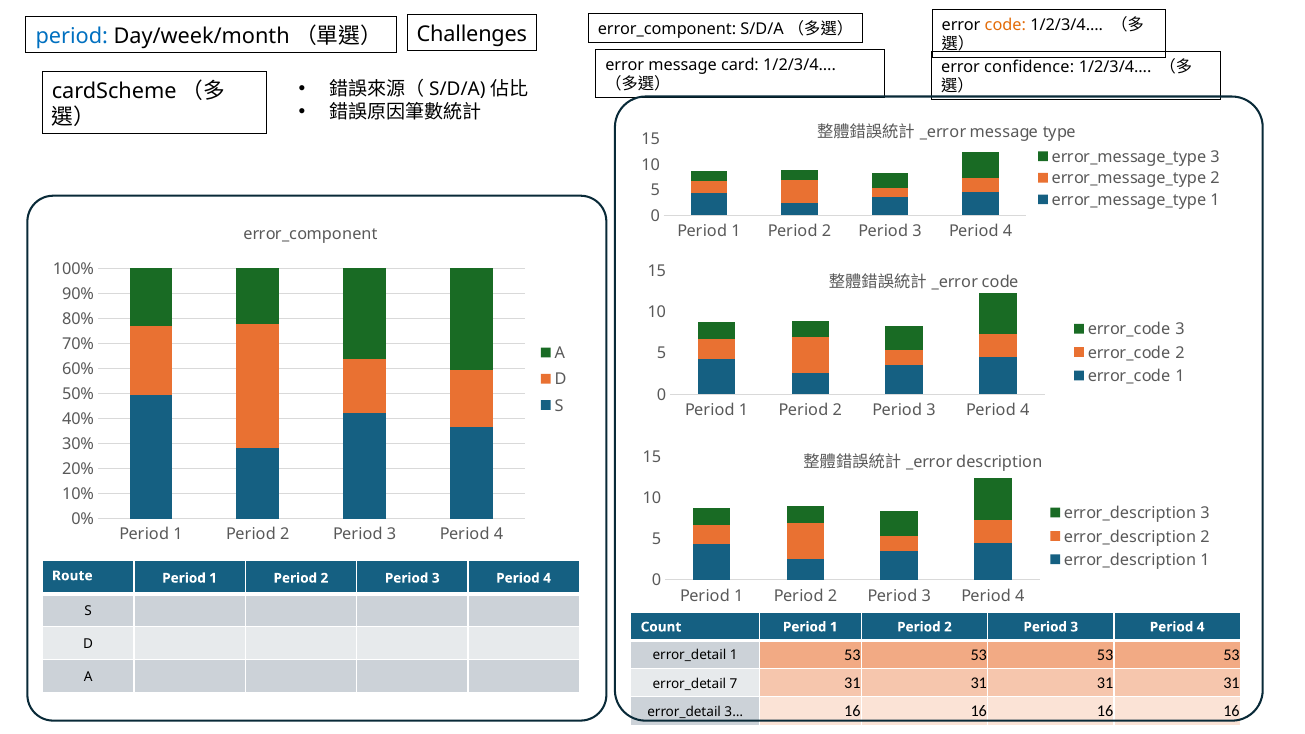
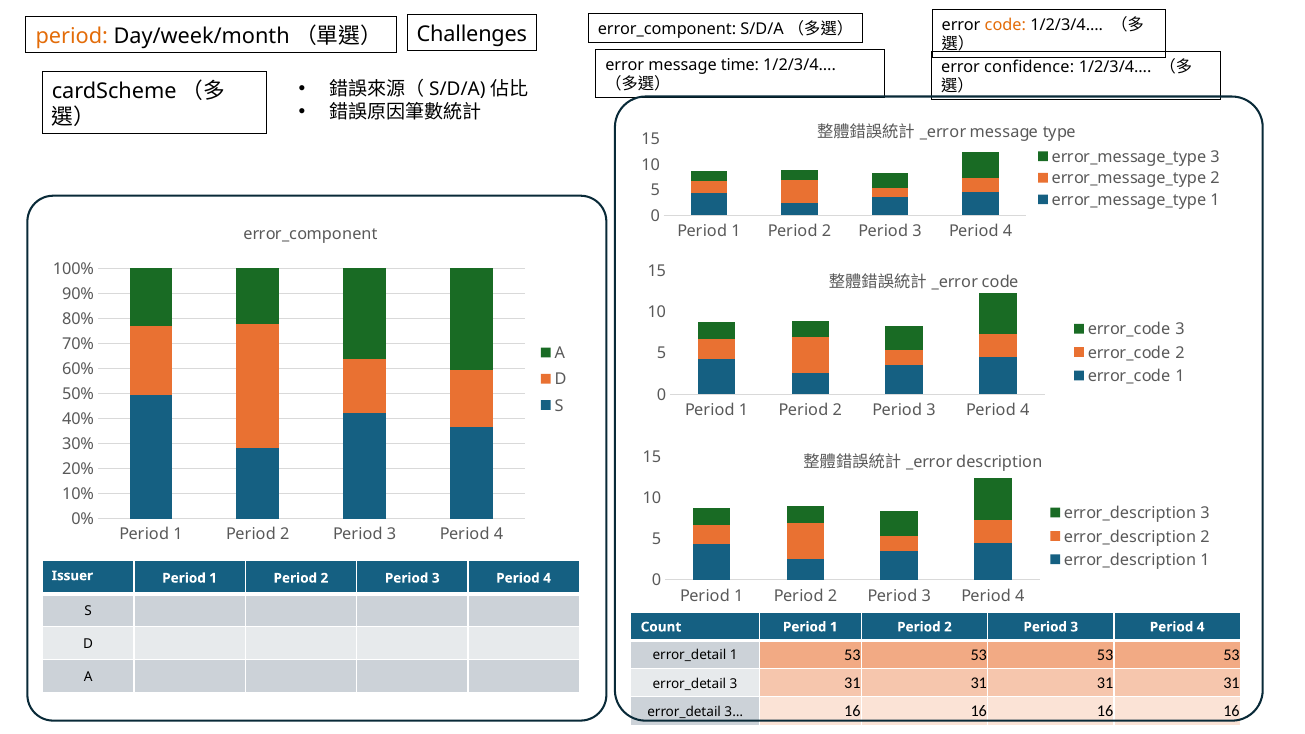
period colour: blue -> orange (72, 36)
card: card -> time (740, 65)
Route: Route -> Issuer (72, 576)
7: 7 -> 3 (734, 684)
